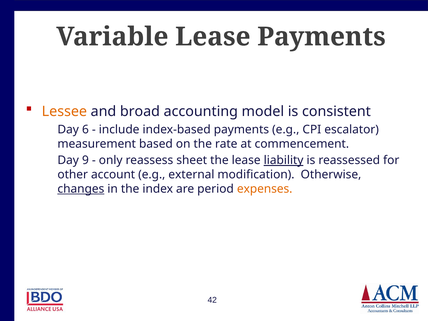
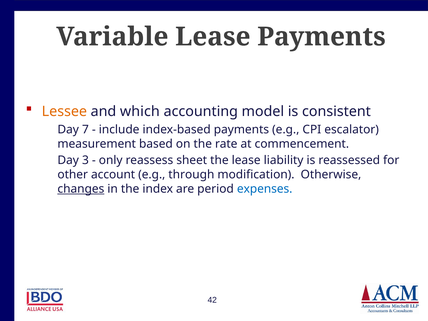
broad: broad -> which (140, 112)
6: 6 -> 7 (85, 129)
9: 9 -> 3 (85, 160)
liability underline: present -> none (284, 160)
external: external -> through (191, 175)
expenses colour: orange -> blue (265, 189)
